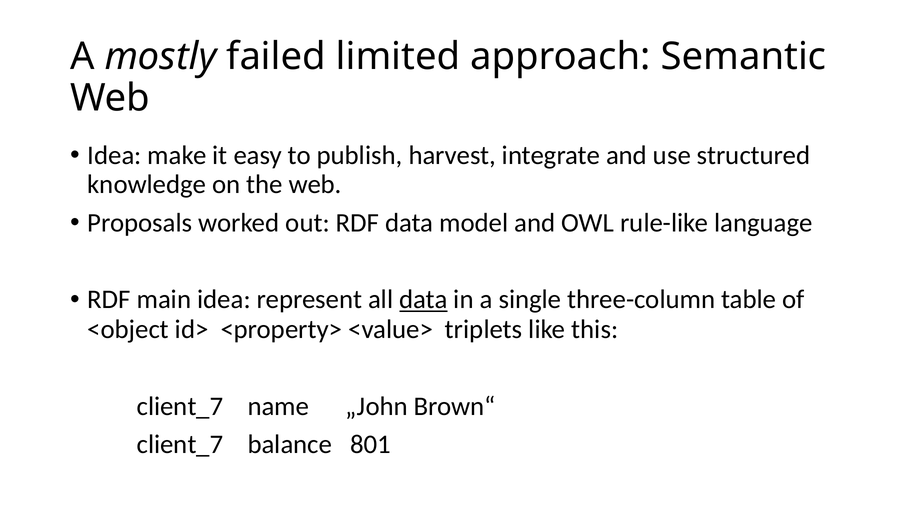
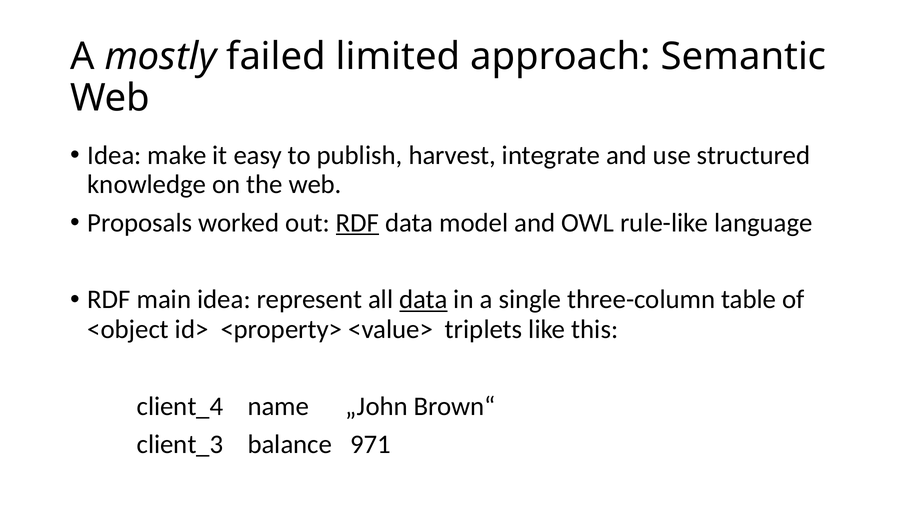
RDF underline: none -> present (357, 223)
client_7: client_7 -> client_4 (180, 407)
client_7: client_7 -> client_3 (180, 445)
801: 801 -> 971 (371, 445)
